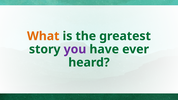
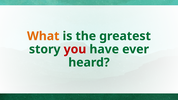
you colour: purple -> red (75, 49)
